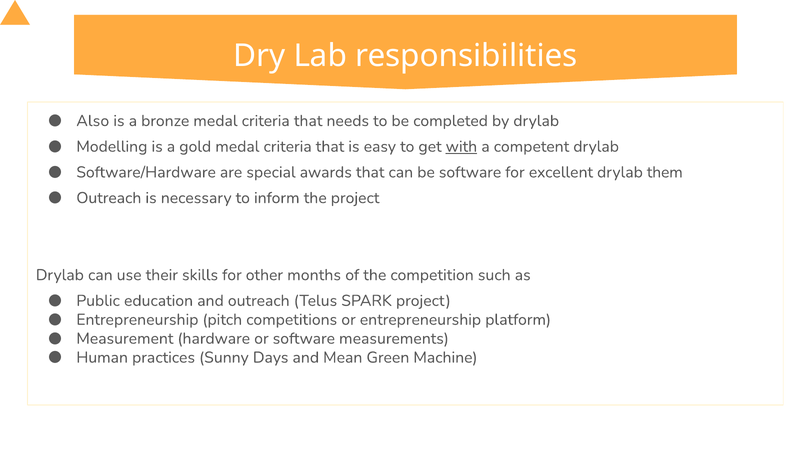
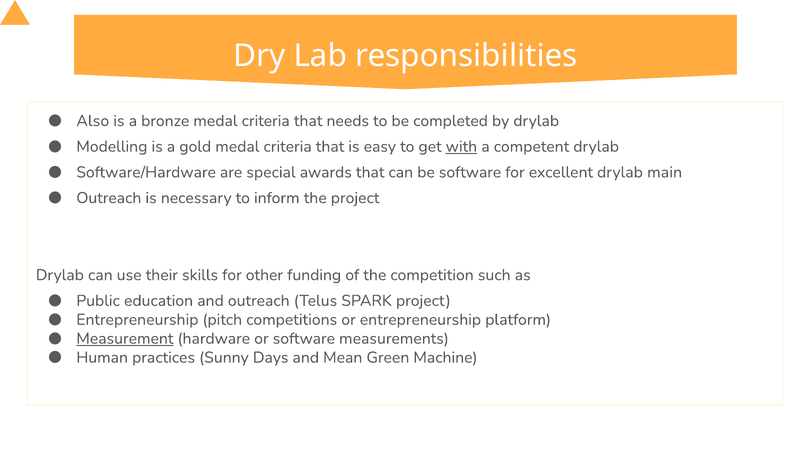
them: them -> main (665, 172)
months: months -> funding (314, 275)
Measurement underline: none -> present (125, 339)
